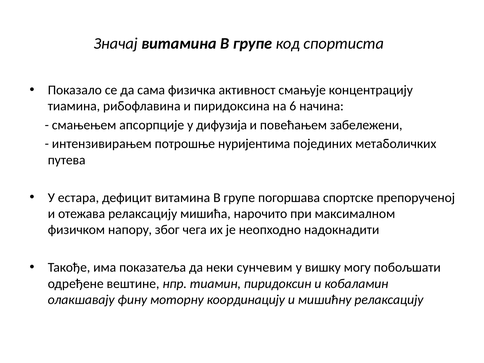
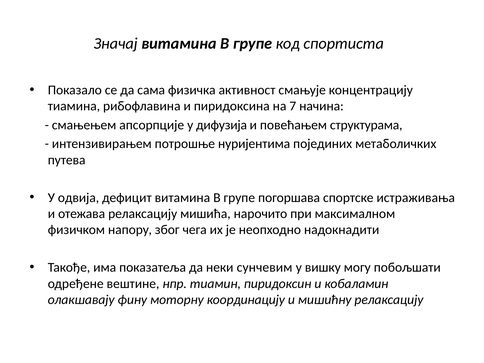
6: 6 -> 7 (293, 106)
забележени: забележени -> структурама (366, 125)
естара: естара -> oдвиja (78, 198)
препорученој: препорученој -> истраживања (416, 198)
